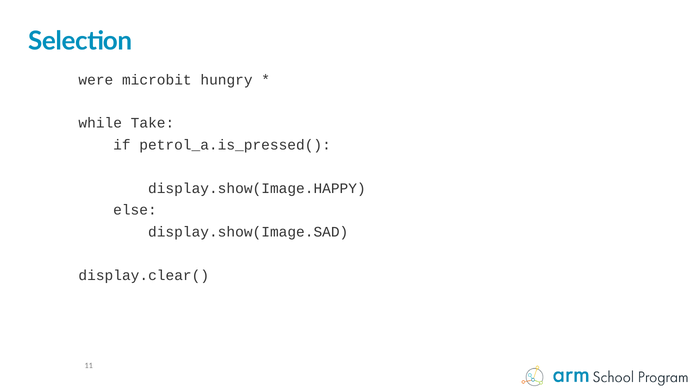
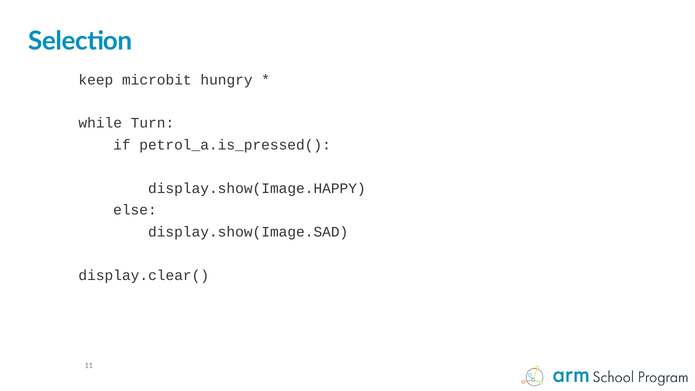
were: were -> keep (96, 80)
Take: Take -> Turn (153, 123)
